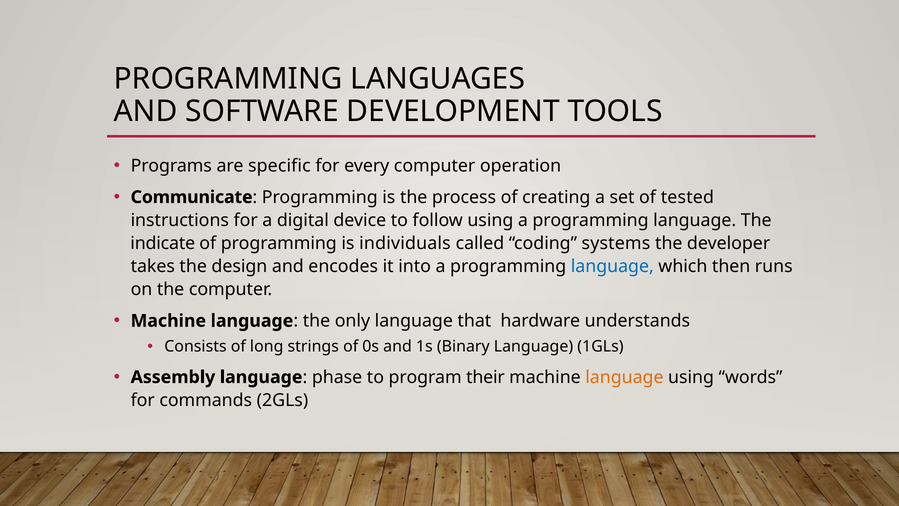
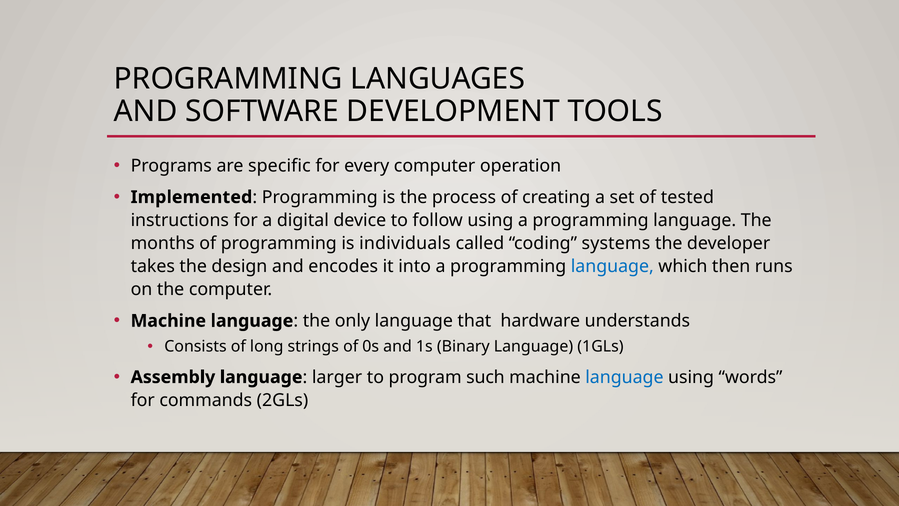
Communicate: Communicate -> Implemented (191, 197)
indicate: indicate -> months (163, 243)
phase: phase -> larger (337, 377)
their: their -> such (485, 377)
language colour: orange -> blue (624, 377)
